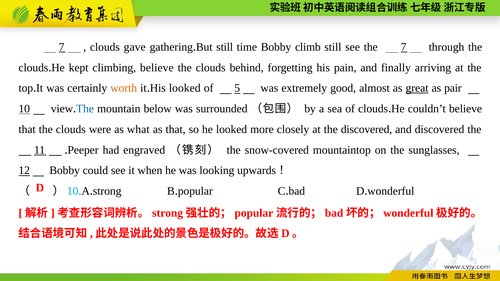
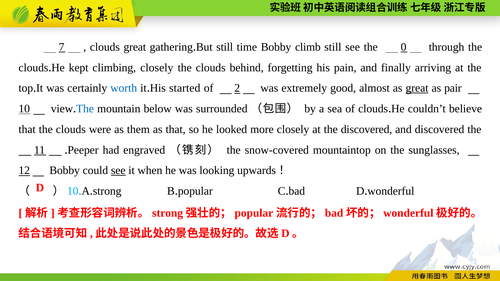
clouds gave: gave -> great (135, 47)
the 7: 7 -> 0 (404, 47)
climbing believe: believe -> closely (157, 68)
worth colour: orange -> blue (124, 88)
His looked: looked -> started (185, 88)
5: 5 -> 2 (237, 88)
what: what -> them (138, 129)
see underline: none -> present (118, 171)
